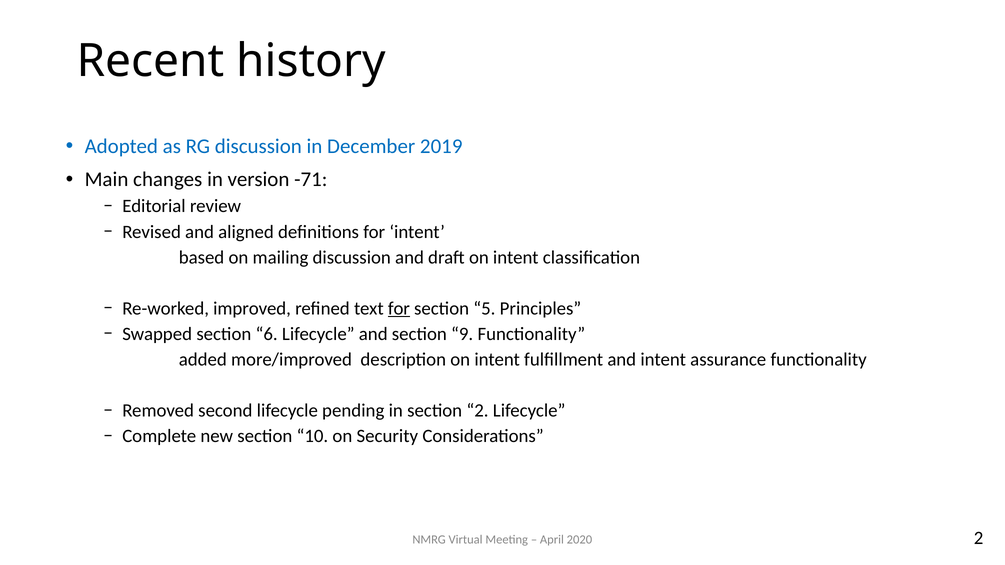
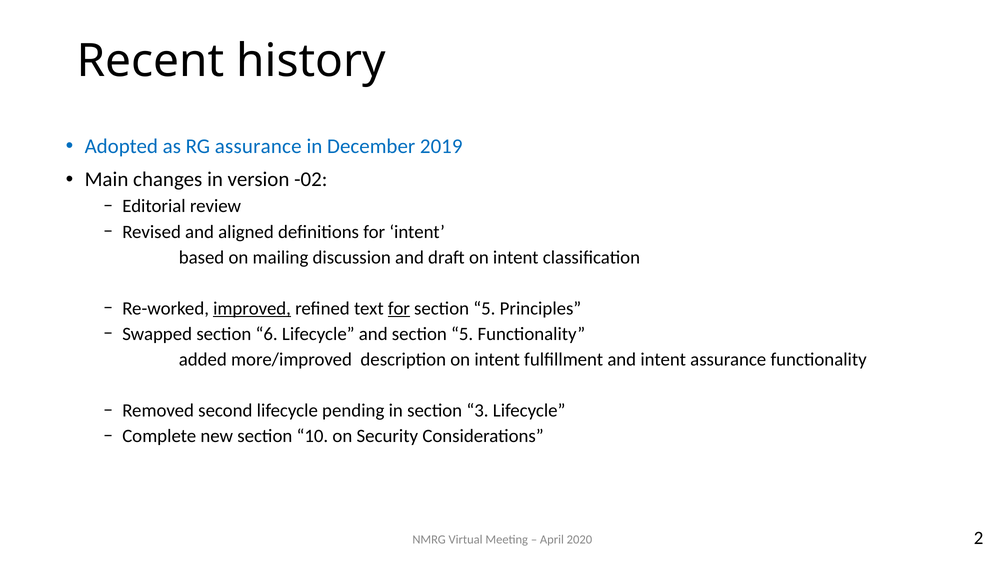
RG discussion: discussion -> assurance (258, 147)
-71: -71 -> -02 (311, 180)
improved underline: none -> present (252, 309)
and section 9: 9 -> 5 (462, 334)
section 2: 2 -> 3 (477, 411)
